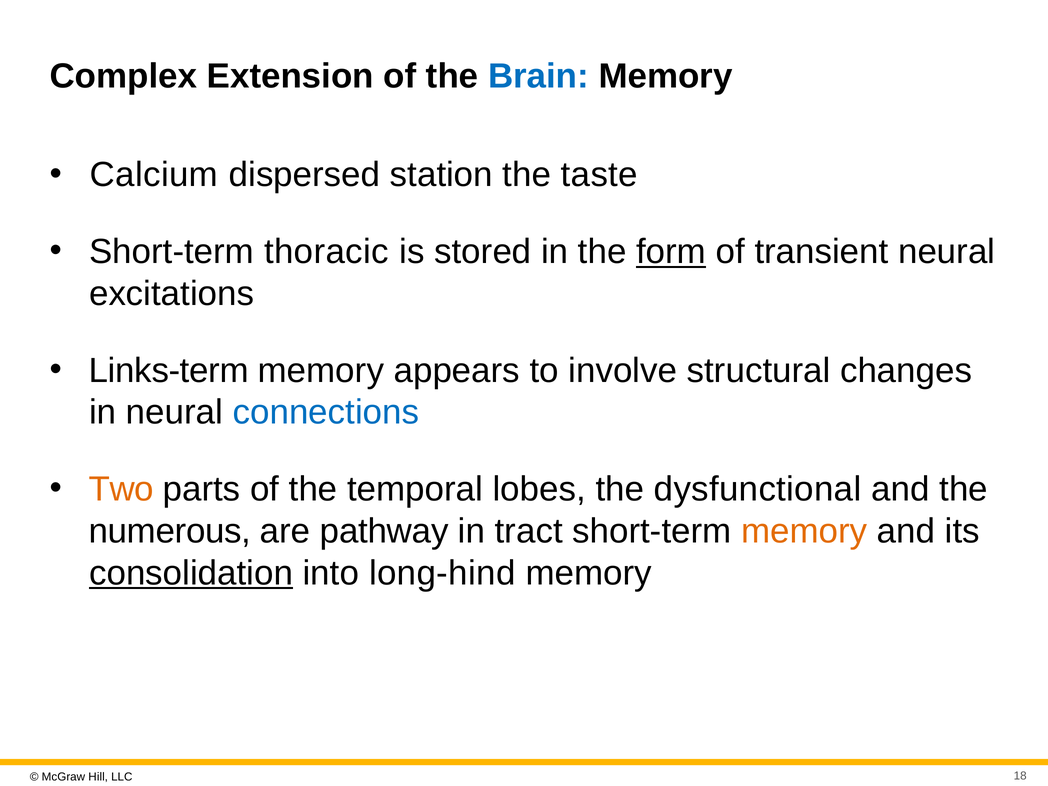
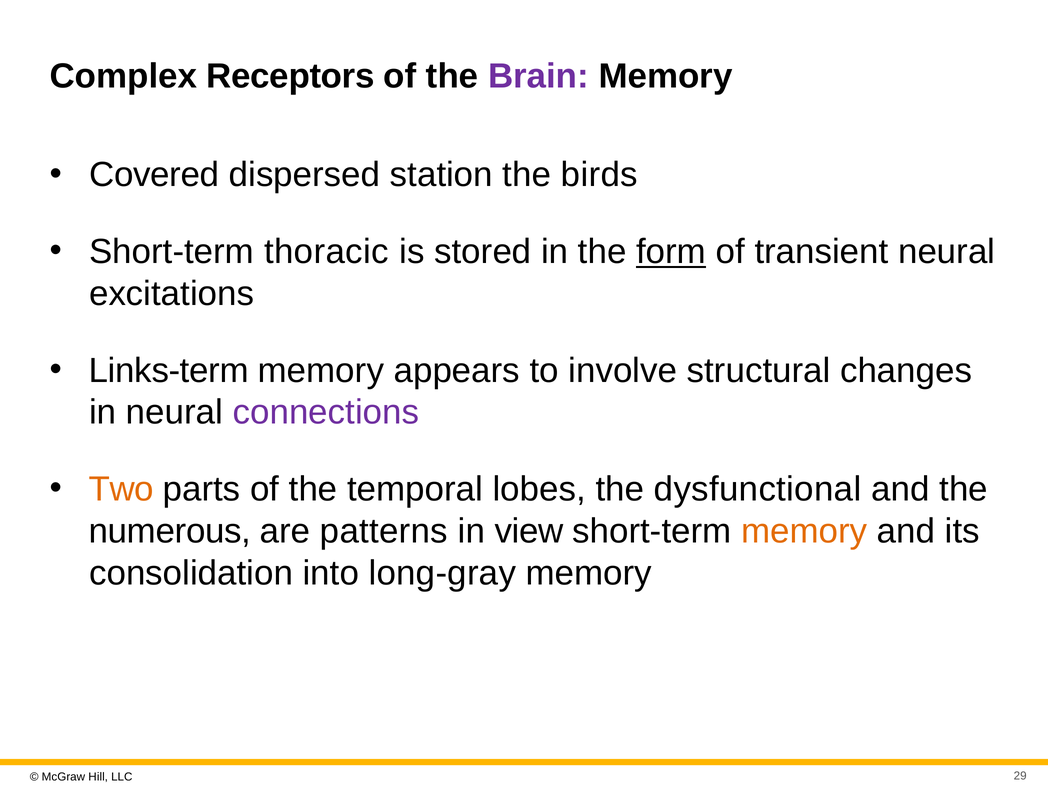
Extension: Extension -> Receptors (290, 76)
Brain colour: blue -> purple (538, 76)
Calcium: Calcium -> Covered (154, 175)
taste: taste -> birds (599, 175)
connections colour: blue -> purple (326, 412)
pathway: pathway -> patterns (384, 531)
tract: tract -> view (529, 531)
consolidation underline: present -> none (191, 573)
long-hind: long-hind -> long-gray (442, 573)
18: 18 -> 29 (1020, 776)
